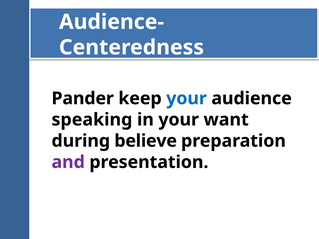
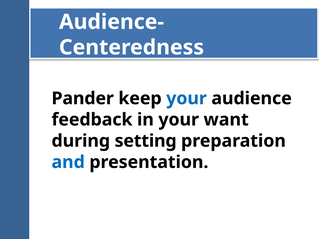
speaking: speaking -> feedback (92, 120)
believe: believe -> setting (146, 141)
and colour: purple -> blue (68, 162)
